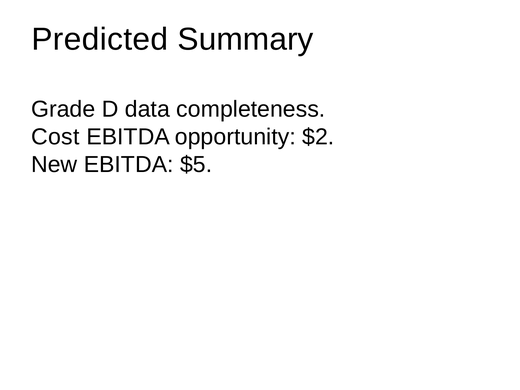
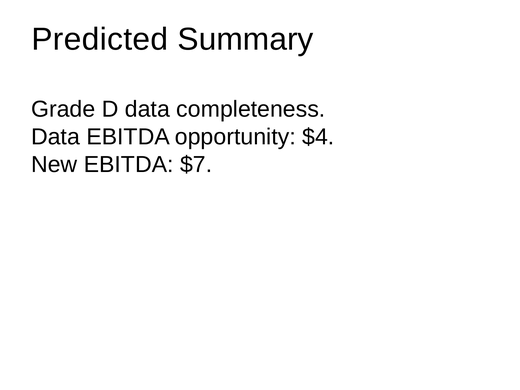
Cost: Cost -> Data (56, 137)
$2: $2 -> $4 (318, 137)
$5: $5 -> $7 (196, 165)
